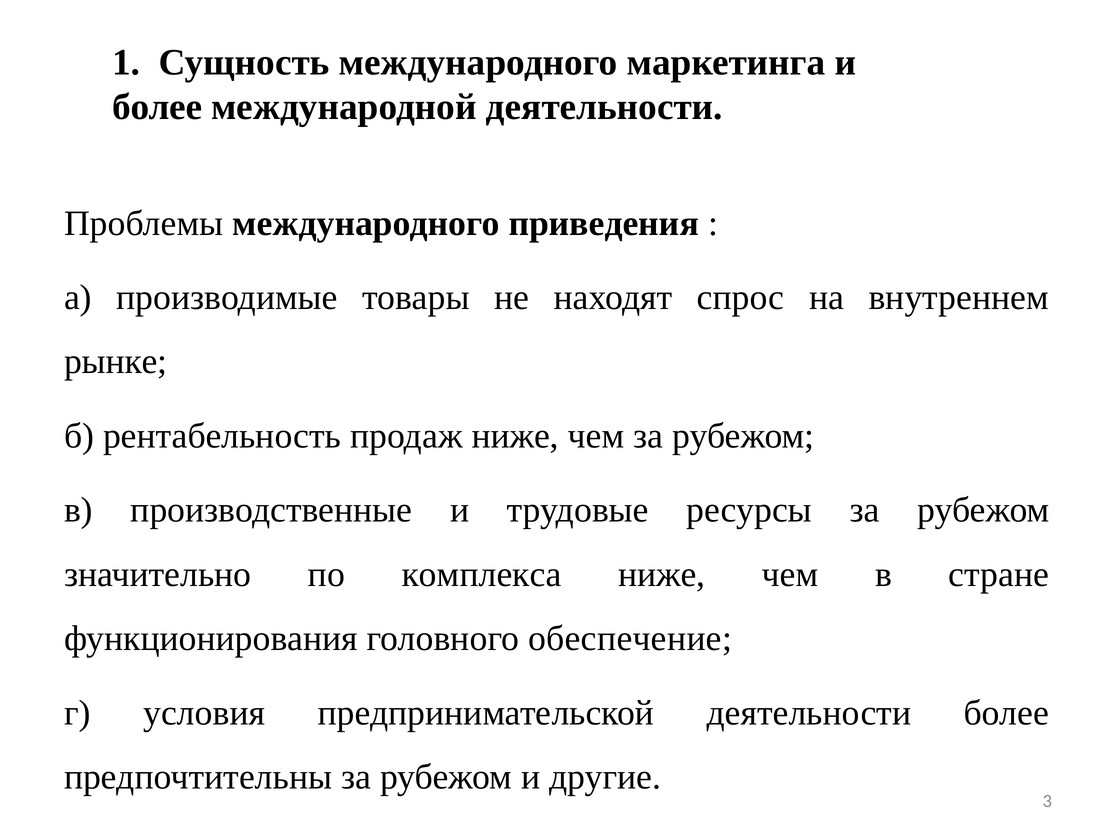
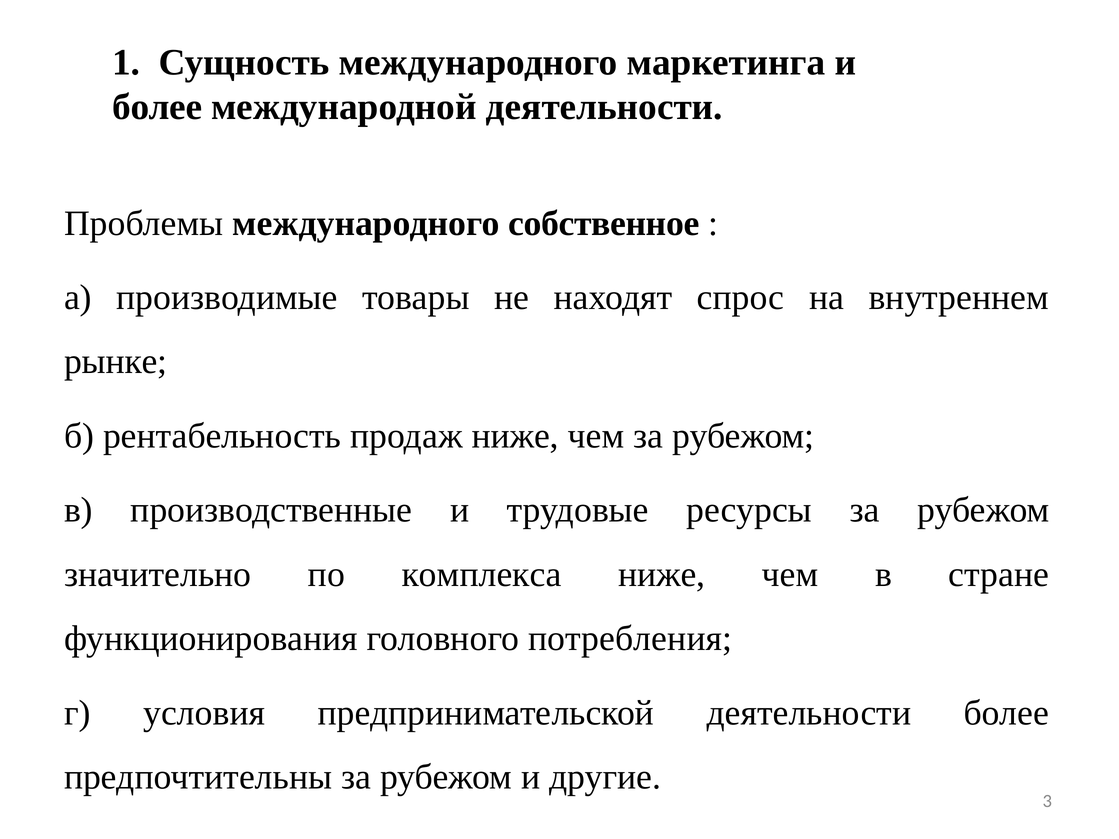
приведения: приведения -> собственное (604, 223)
обеспечение: обеспечение -> потребления (630, 639)
